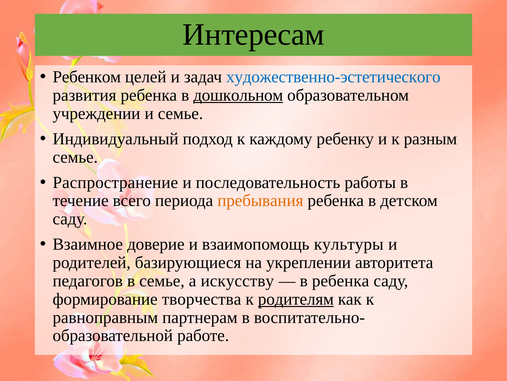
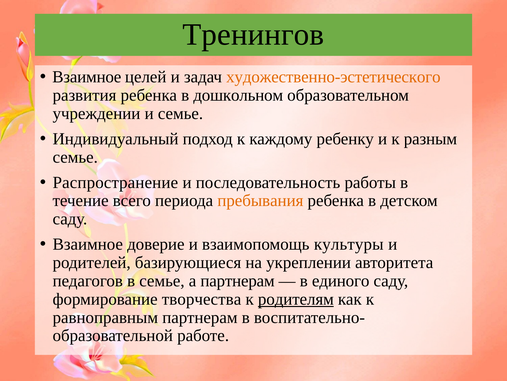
Интересам: Интересам -> Тренингов (253, 35)
Ребенком: Ребенком -> Взаимное (87, 77)
художественно-эстетического colour: blue -> orange (333, 77)
дошкольном underline: present -> none (238, 95)
а искусству: искусству -> партнерам (238, 280)
в ребенка: ребенка -> единого (341, 280)
